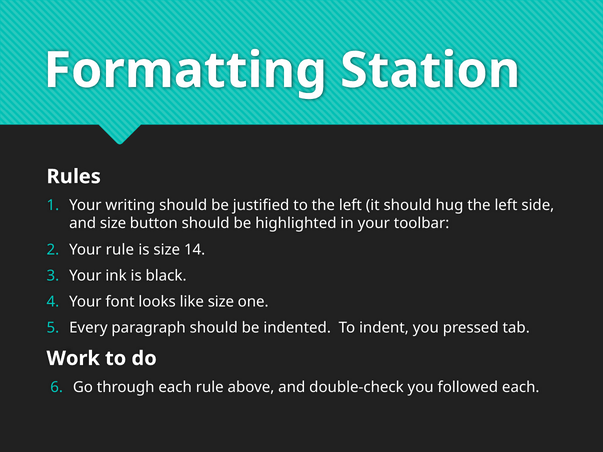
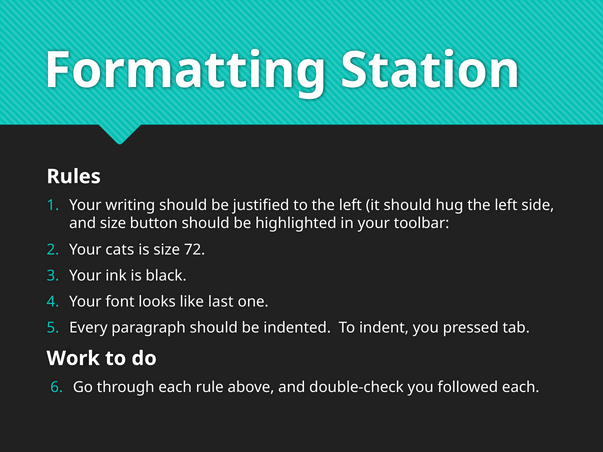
Your rule: rule -> cats (120, 250)
14: 14 -> 72 (195, 250)
like size: size -> last (221, 302)
